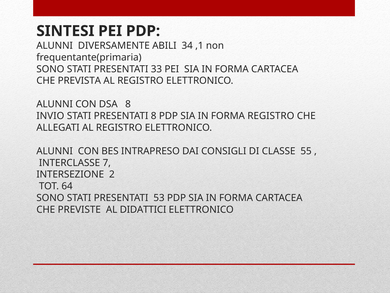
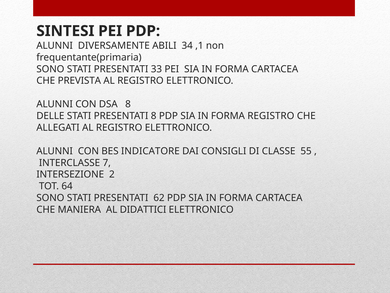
INVIO: INVIO -> DELLE (50, 116)
INTRAPRESO: INTRAPRESO -> INDICATORE (150, 151)
53: 53 -> 62 (159, 198)
PREVISTE: PREVISTE -> MANIERA (79, 209)
